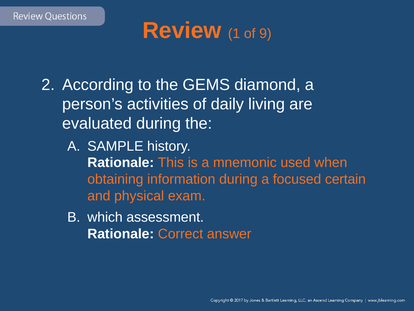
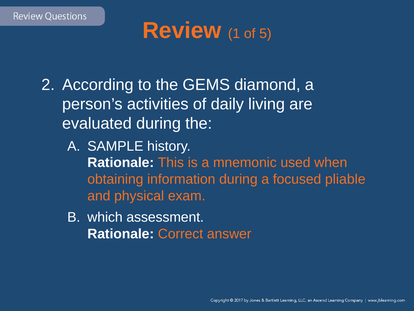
9: 9 -> 5 (265, 34)
certain: certain -> pliable (345, 179)
